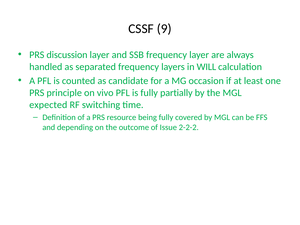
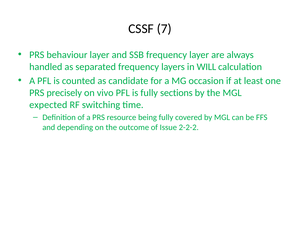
9: 9 -> 7 (164, 29)
discussion: discussion -> behaviour (67, 55)
principle: principle -> precisely (64, 93)
partially: partially -> sections (176, 93)
